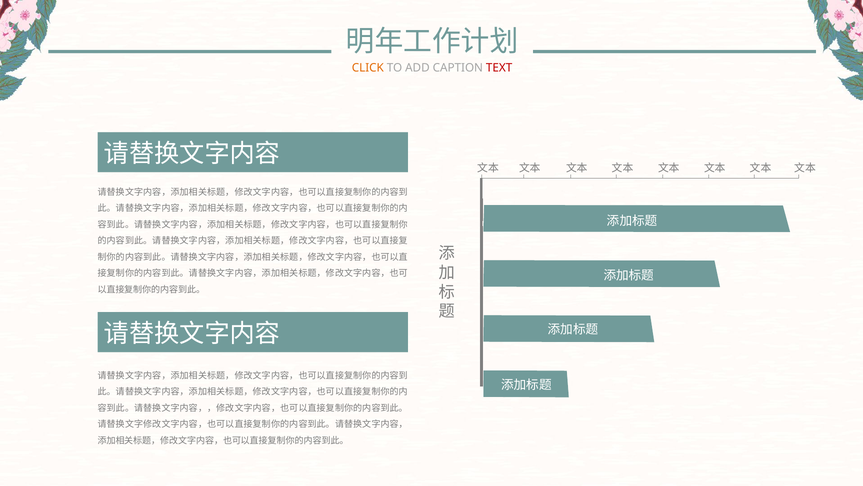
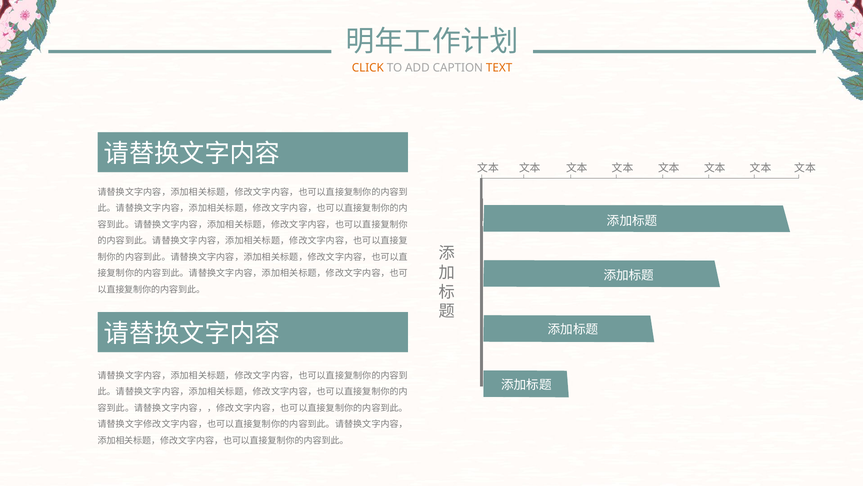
TEXT colour: red -> orange (499, 68)
